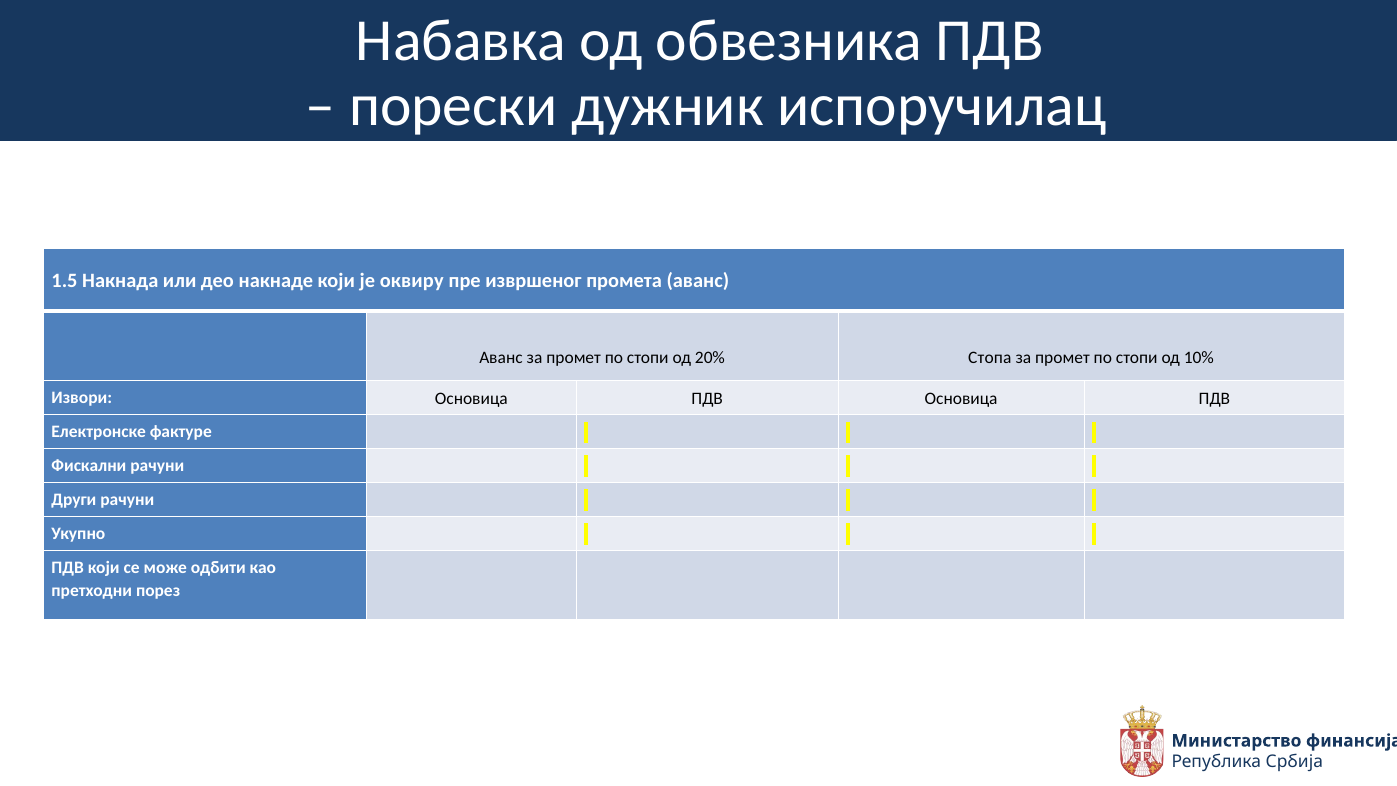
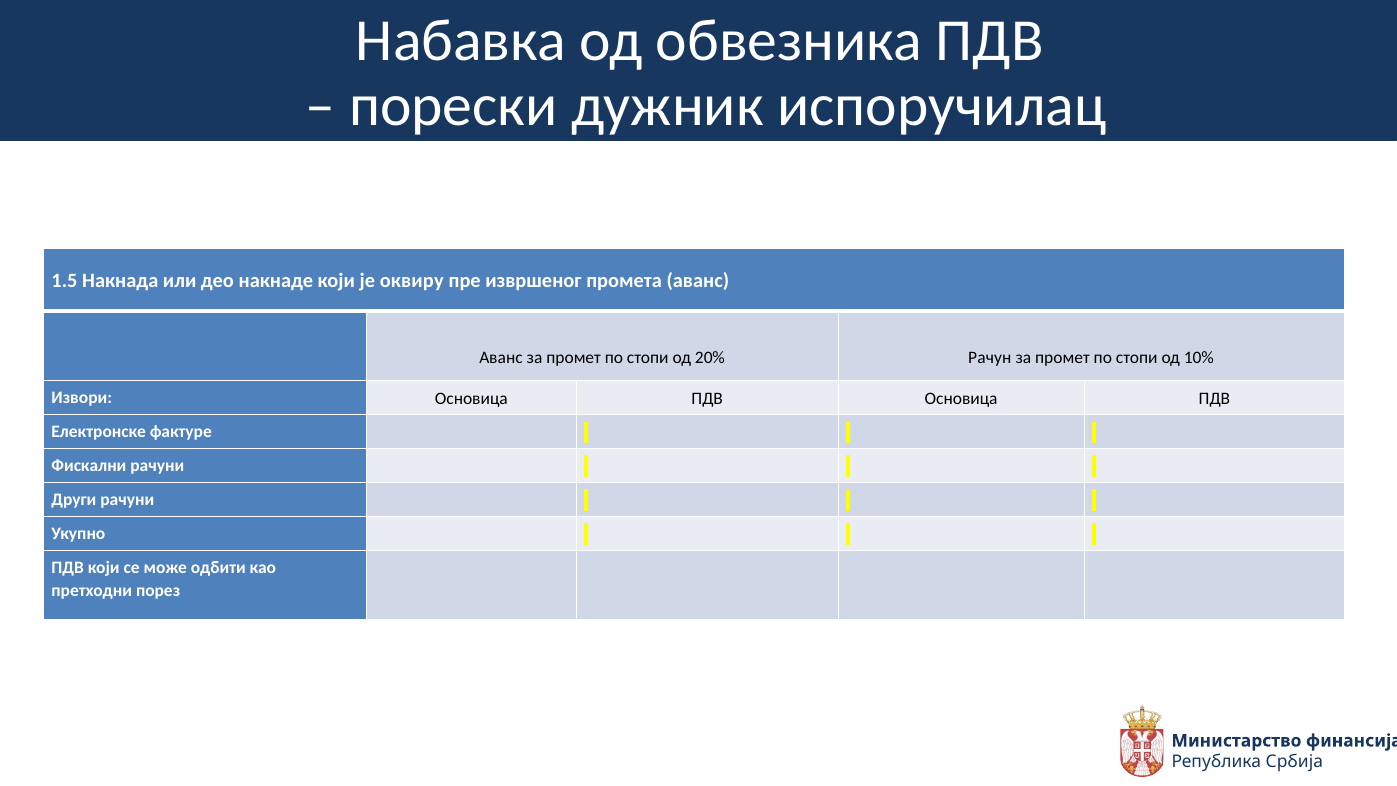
Стопа: Стопа -> Рачун (990, 358)
